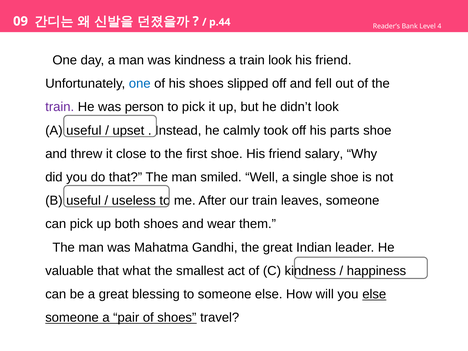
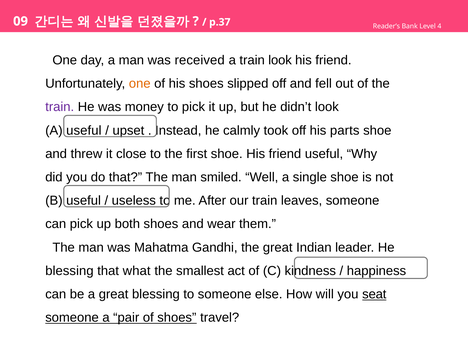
p.44: p.44 -> p.37 (220, 22)
was kindness: kindness -> received (200, 60)
one colour: blue -> orange (140, 84)
person: person -> money (144, 107)
friend salary: salary -> useful (324, 154)
valuable: valuable -> blessing (69, 271)
you else: else -> seat (374, 294)
